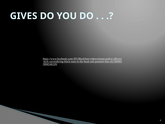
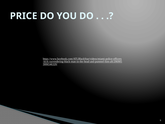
GIVES: GIVES -> PRICE (24, 16)
